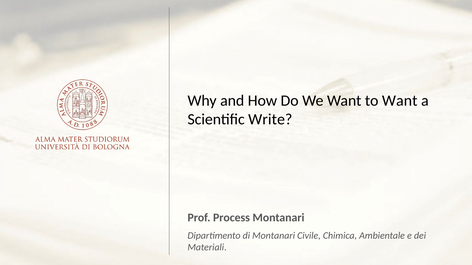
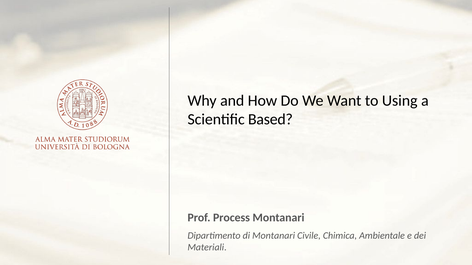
to Want: Want -> Using (400, 101)
Write: Write -> Based (270, 120)
